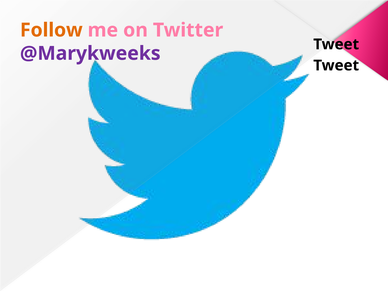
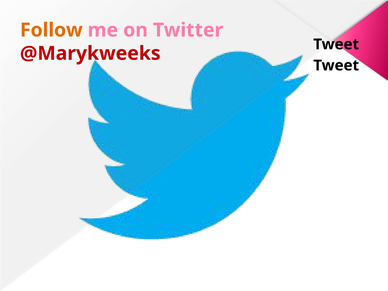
@Marykweeks colour: purple -> red (90, 53)
